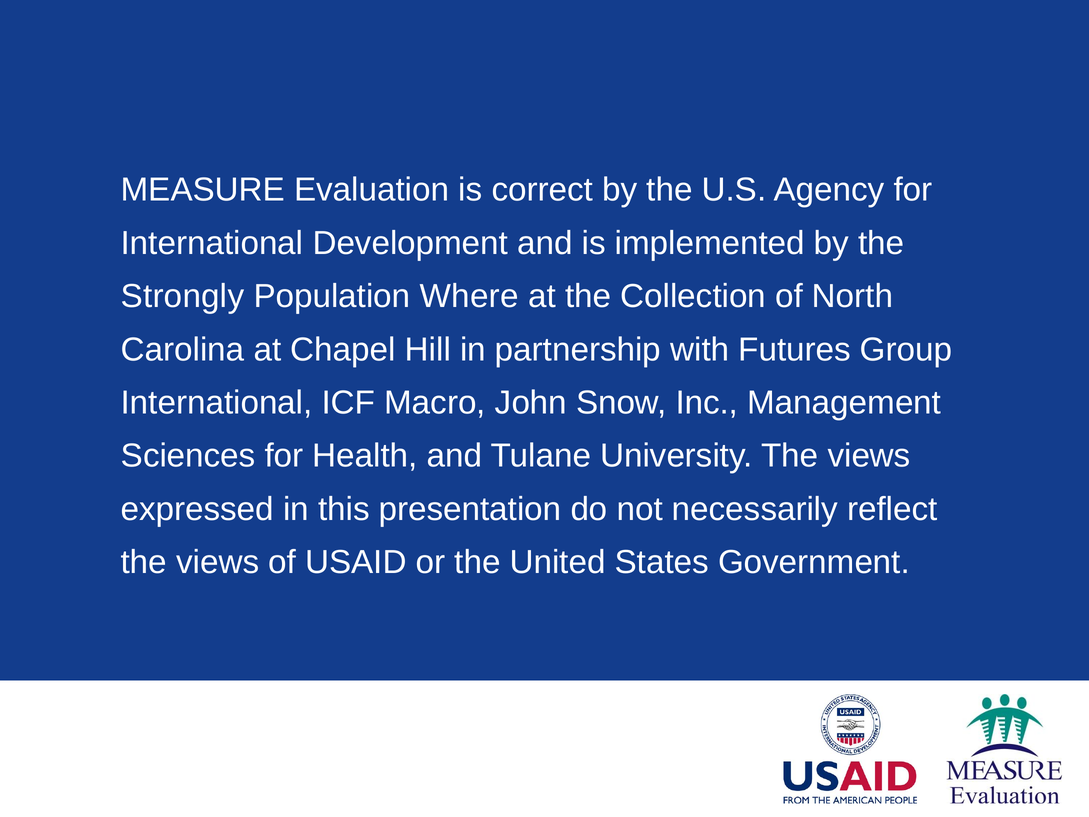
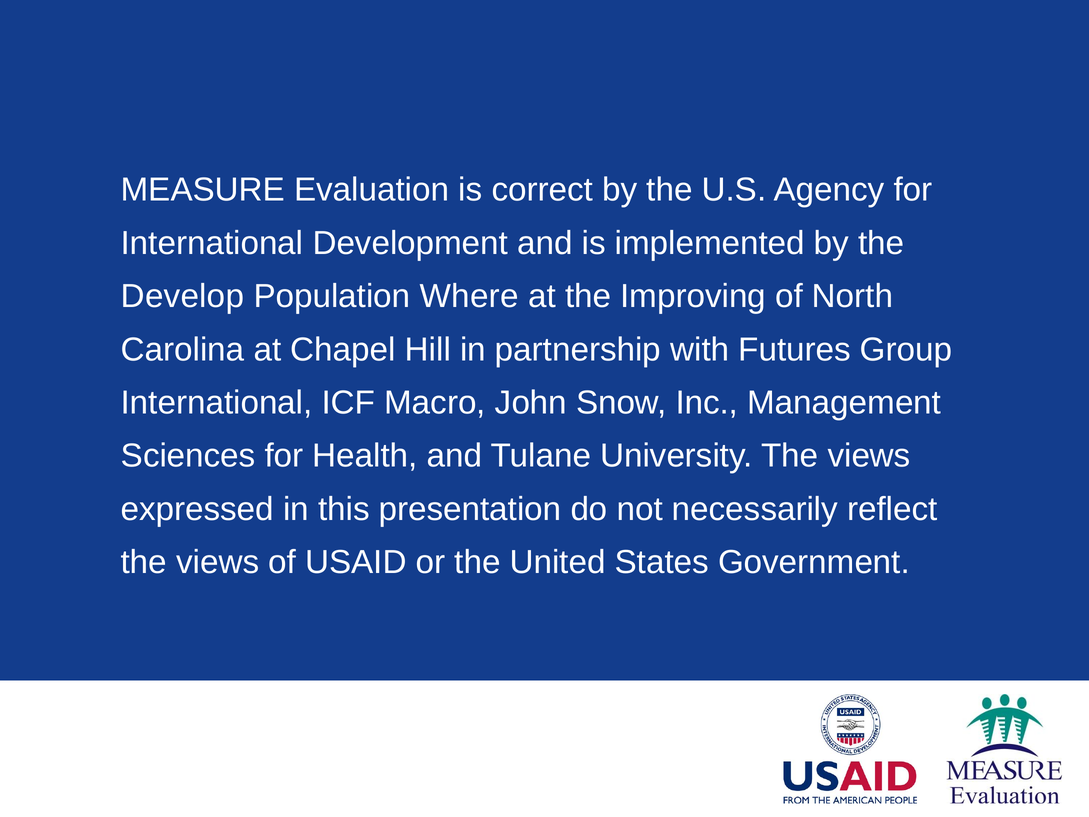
Strongly: Strongly -> Develop (183, 296)
Collection: Collection -> Improving (693, 296)
